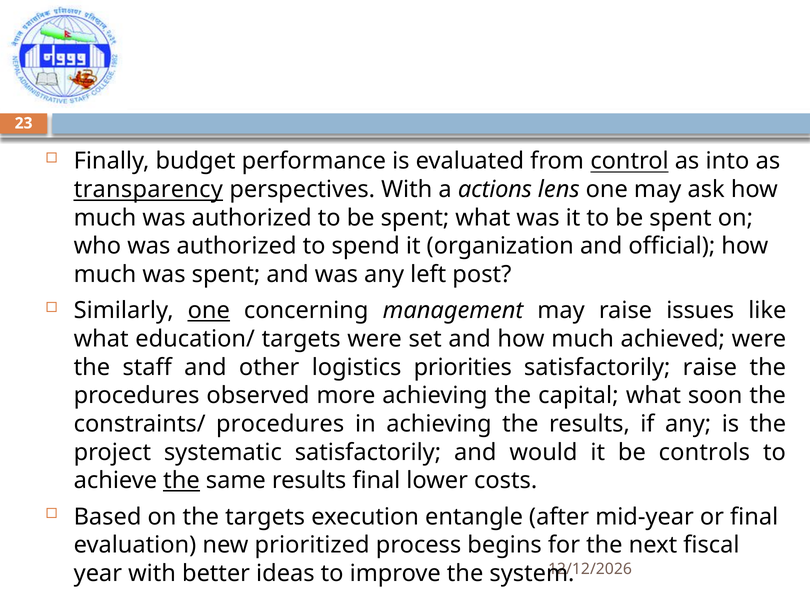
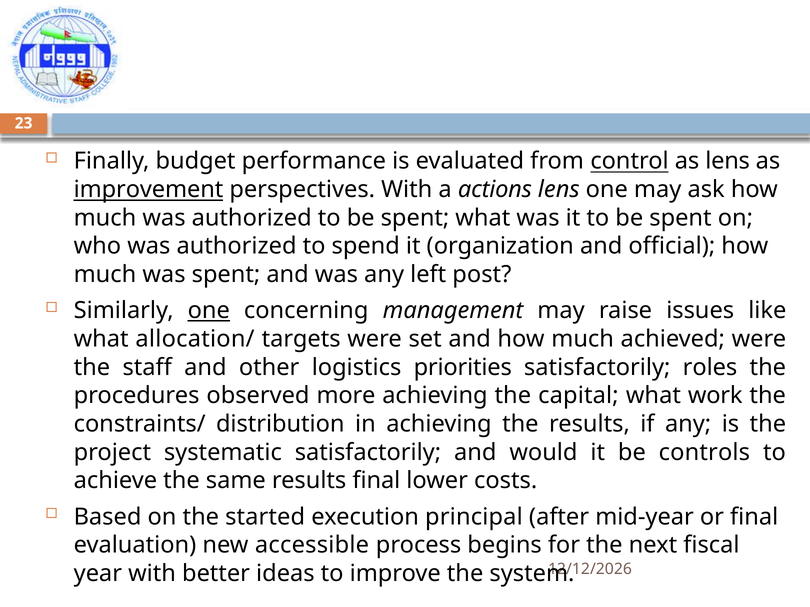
as into: into -> lens (728, 161)
transparency: transparency -> improvement (149, 190)
education/: education/ -> allocation/ (195, 339)
satisfactorily raise: raise -> roles (710, 368)
soon: soon -> work (715, 396)
constraints/ procedures: procedures -> distribution (280, 424)
the underline: present -> none (181, 481)
the targets: targets -> started (265, 517)
entangle: entangle -> principal (474, 517)
prioritized: prioritized -> accessible (312, 546)
